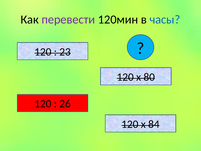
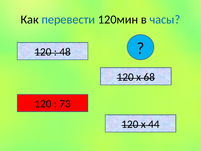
перевести colour: purple -> blue (68, 19)
23: 23 -> 48 (65, 52)
80: 80 -> 68 (149, 77)
26: 26 -> 73 (65, 104)
84: 84 -> 44 (154, 124)
